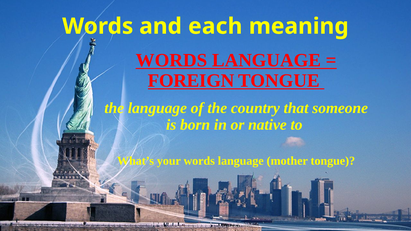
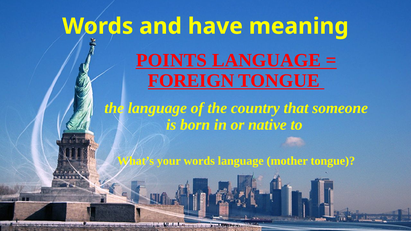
each: each -> have (215, 26)
WORDS: WORDS -> POINTS (172, 60)
